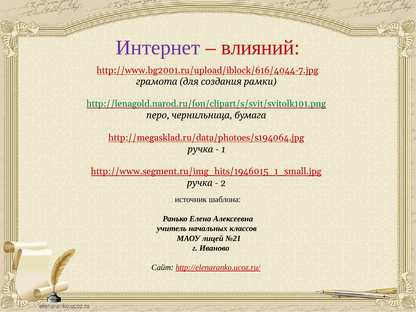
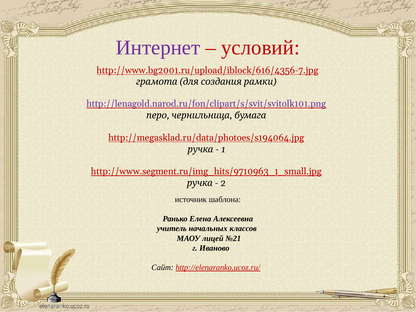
влияний: влияний -> условий (260, 47)
http://www.bg2001.ru/upload/iblock/616/4044-7.jpg: http://www.bg2001.ru/upload/iblock/616/4044-7.jpg -> http://www.bg2001.ru/upload/iblock/616/4356-7.jpg (207, 70)
http://lenagold.narod.ru/fon/clipart/s/svit/svitolk101.png colour: green -> purple (206, 104)
http://www.segment.ru/img_hits/1946015_1_small.jpg: http://www.segment.ru/img_hits/1946015_1_small.jpg -> http://www.segment.ru/img_hits/9710963_1_small.jpg (206, 172)
